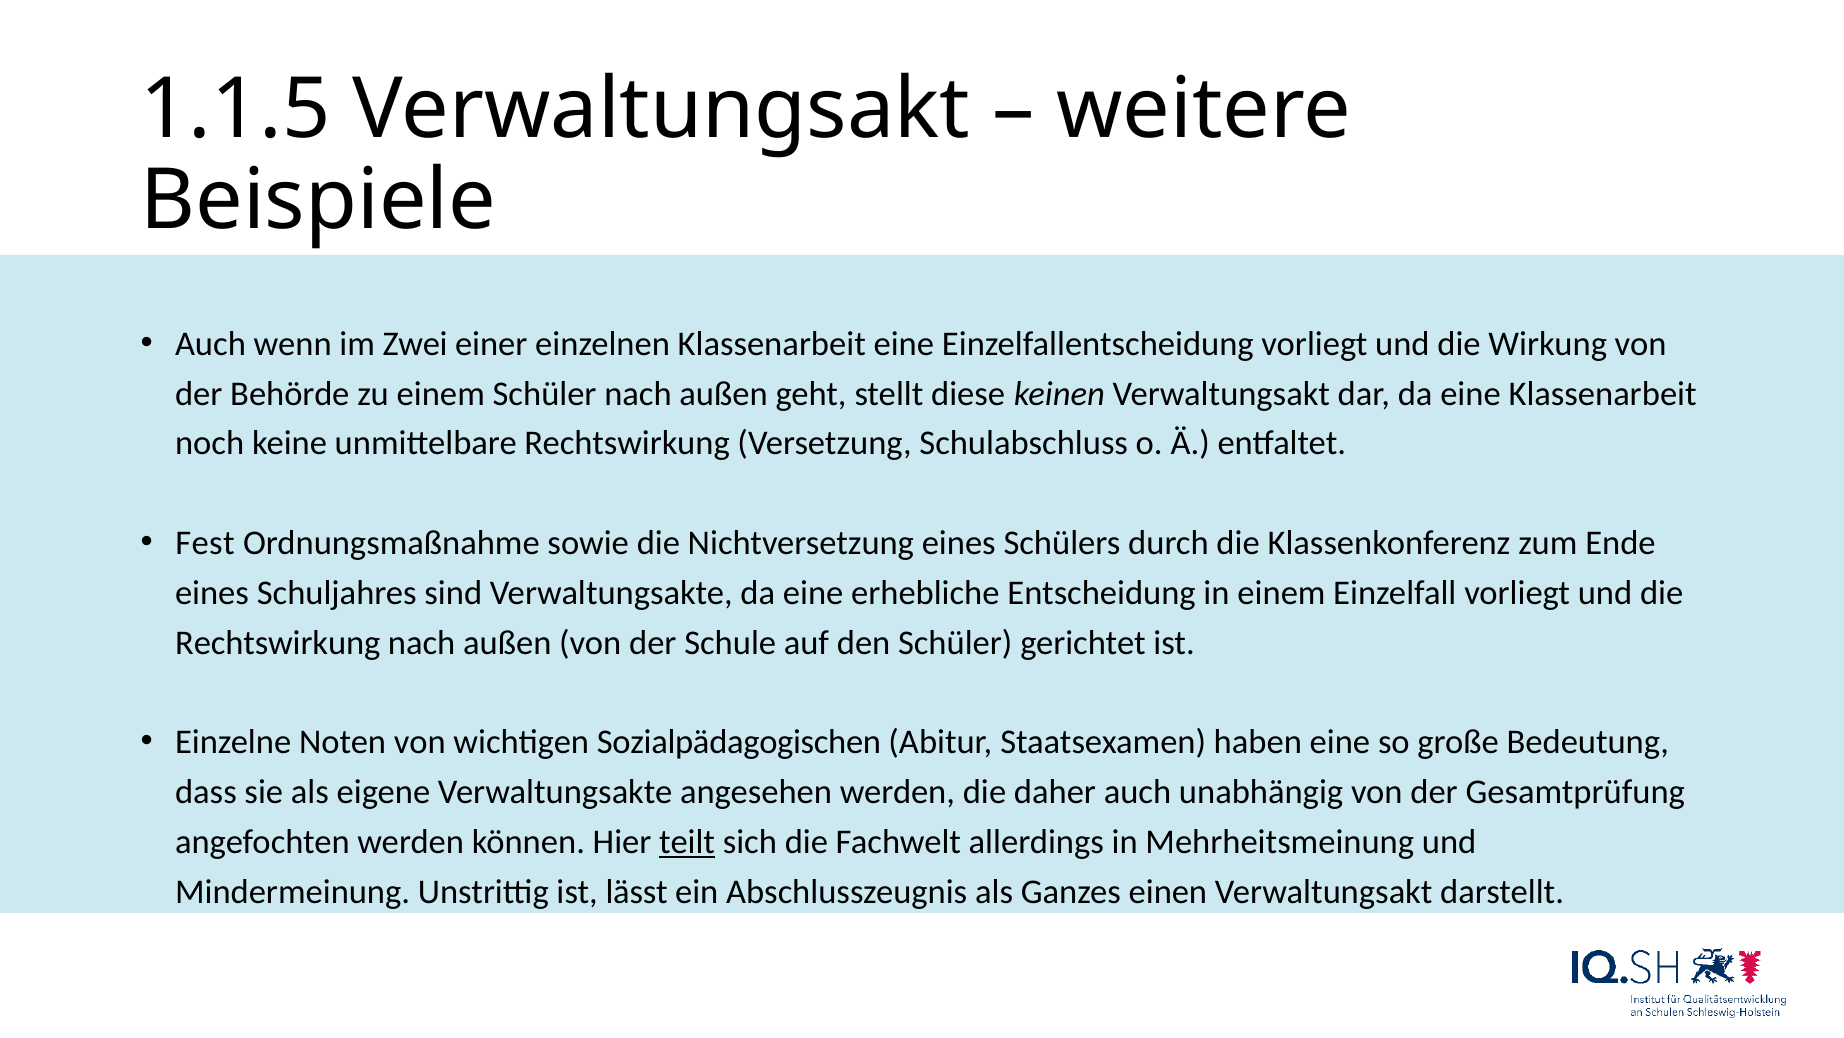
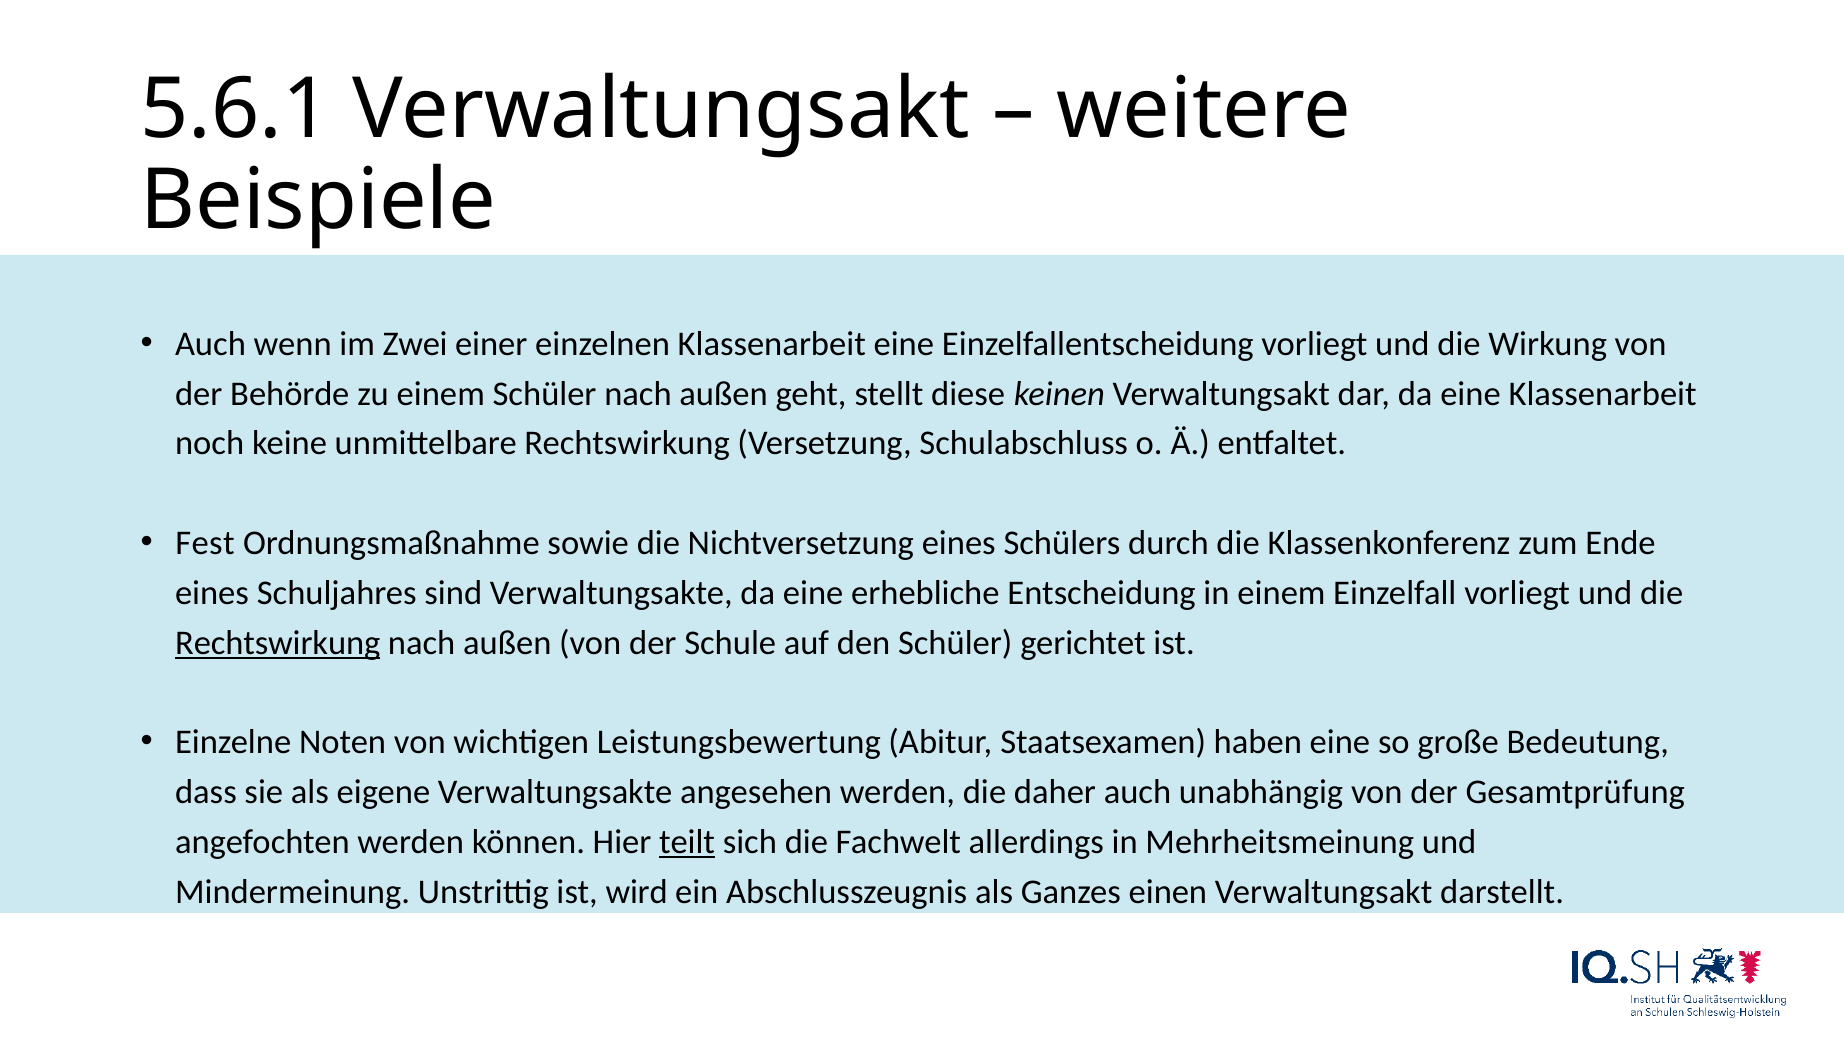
1.1.5: 1.1.5 -> 5.6.1 (236, 109)
Rechtswirkung underline: none -> present (278, 642)
Sozialpädagogischen: Sozialpädagogischen -> Leistungsbewertung (739, 742)
lässt: lässt -> wird (637, 891)
